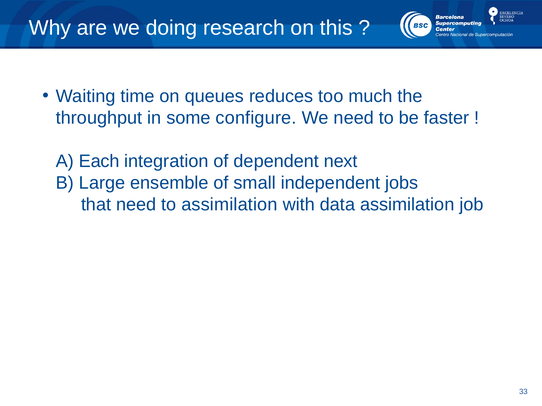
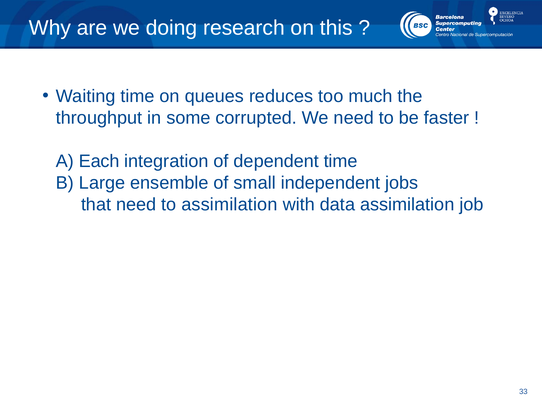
configure: configure -> corrupted (256, 118)
dependent next: next -> time (341, 161)
